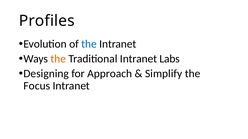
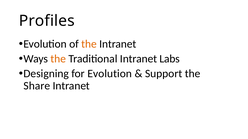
the colour: blue -> orange (89, 44)
for Approach: Approach -> Evolution (110, 74)
Simplify: Simplify -> Support (164, 74)
Focus: Focus -> Share (37, 86)
